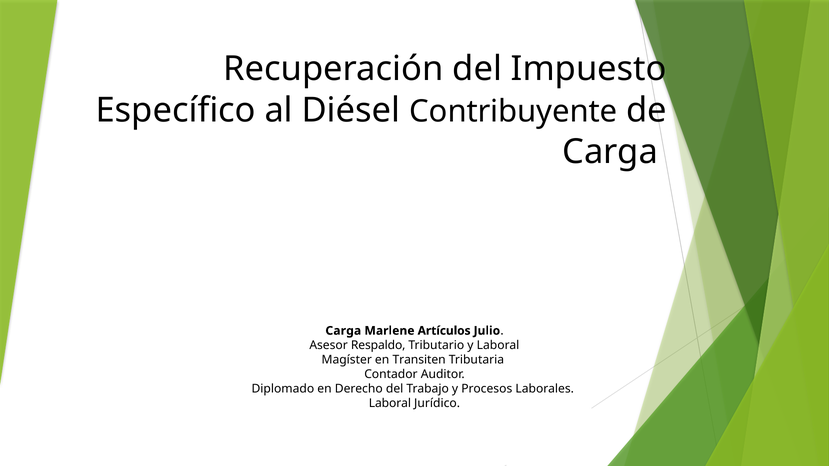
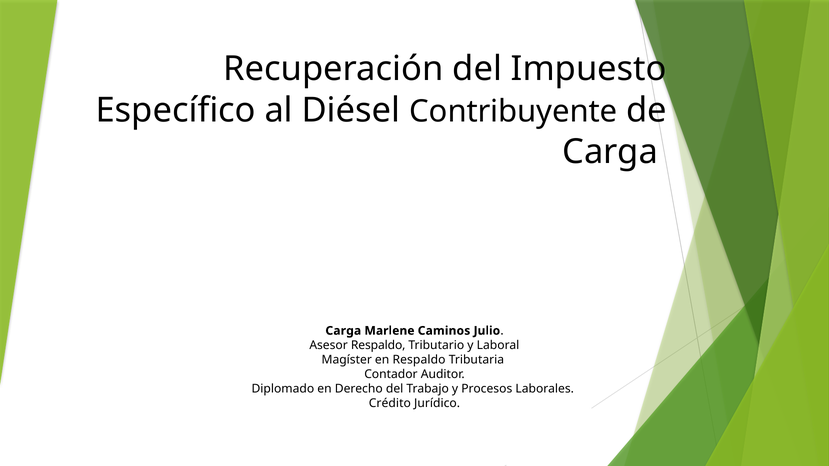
Artículos: Artículos -> Caminos (444, 331)
en Transiten: Transiten -> Respaldo (419, 360)
Laboral: Laboral -> Crédito (390, 404)
